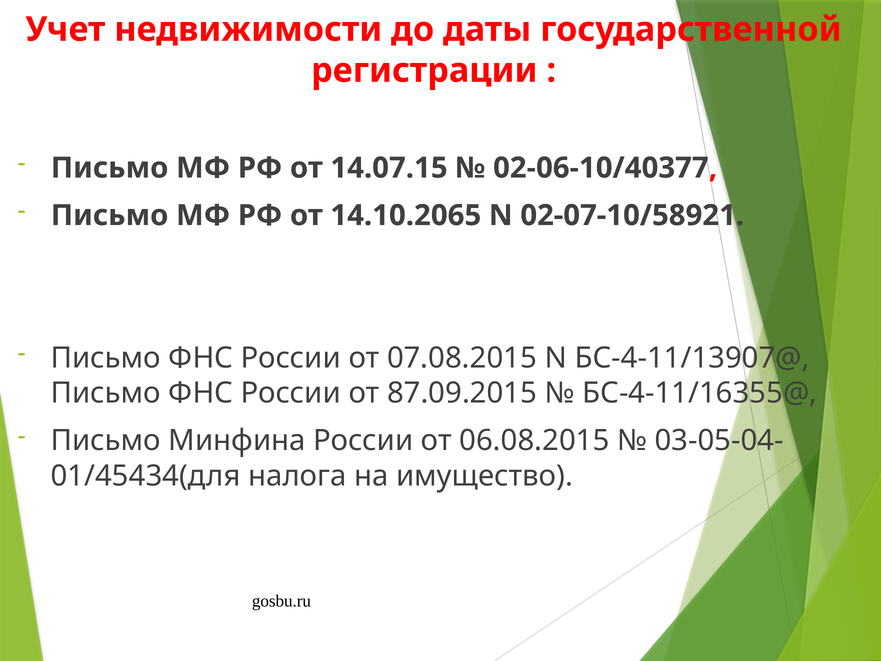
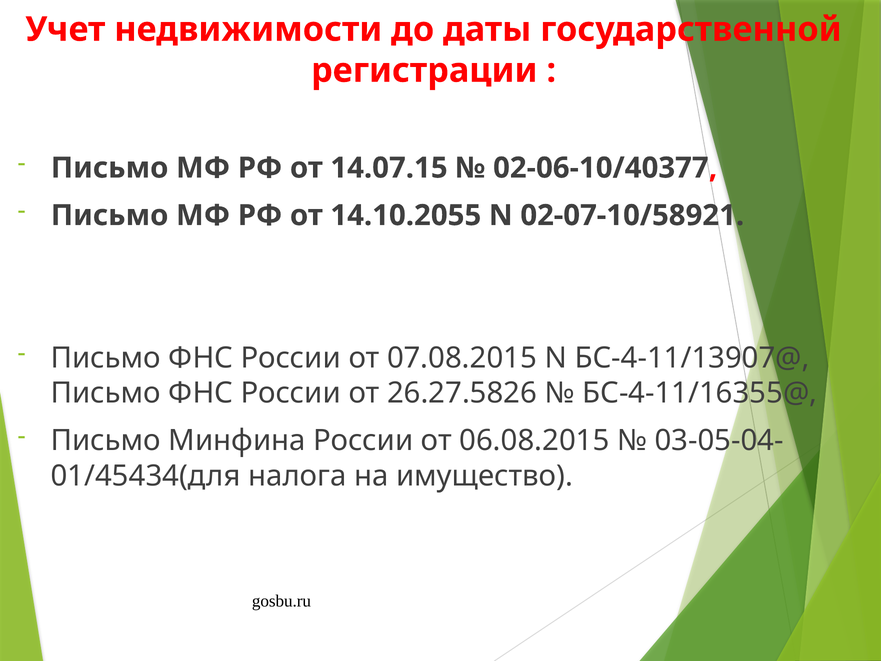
14.10.2065: 14.10.2065 -> 14.10.2055 (406, 215)
87.09.2015: 87.09.2015 -> 26.27.5826 (462, 393)
